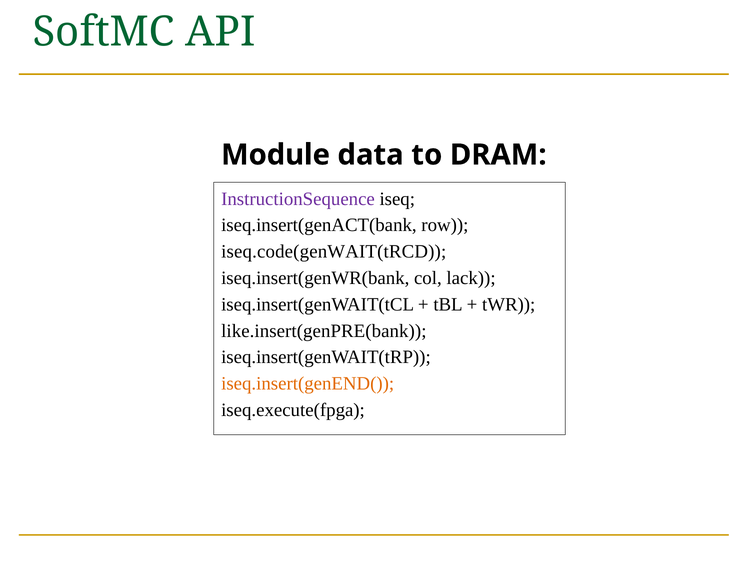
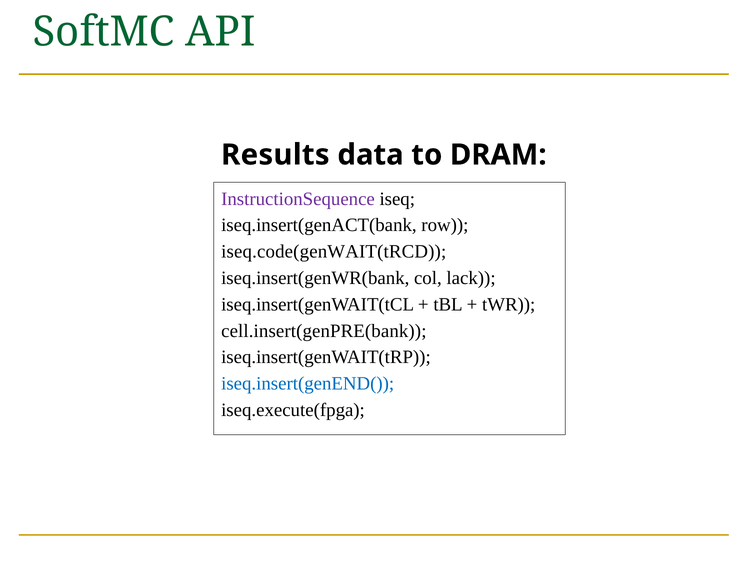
Module: Module -> Results (275, 155)
like.insert(genPRE(bank: like.insert(genPRE(bank -> cell.insert(genPRE(bank (324, 331)
iseq.insert(genEND( colour: orange -> blue (308, 383)
